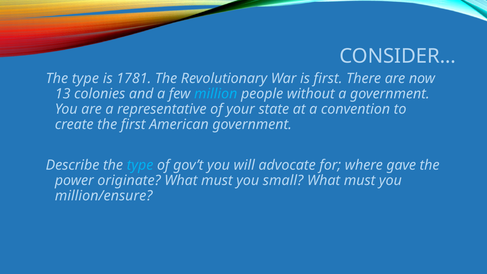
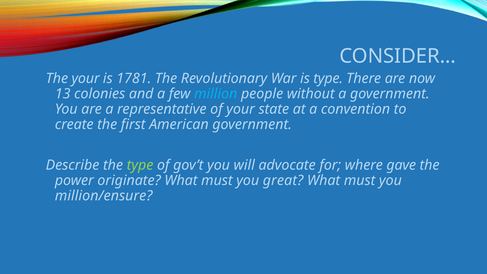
type: type -> your (86, 78)
is first: first -> type (328, 78)
type colour: light blue -> light green (140, 165)
small: small -> great (283, 180)
